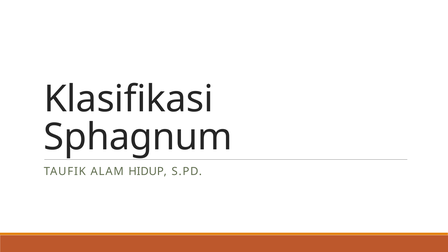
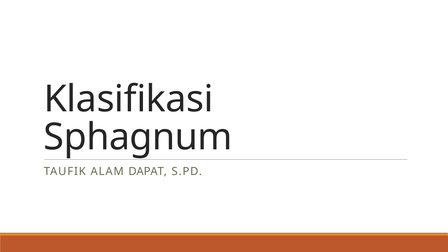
HIDUP: HIDUP -> DAPAT (148, 171)
